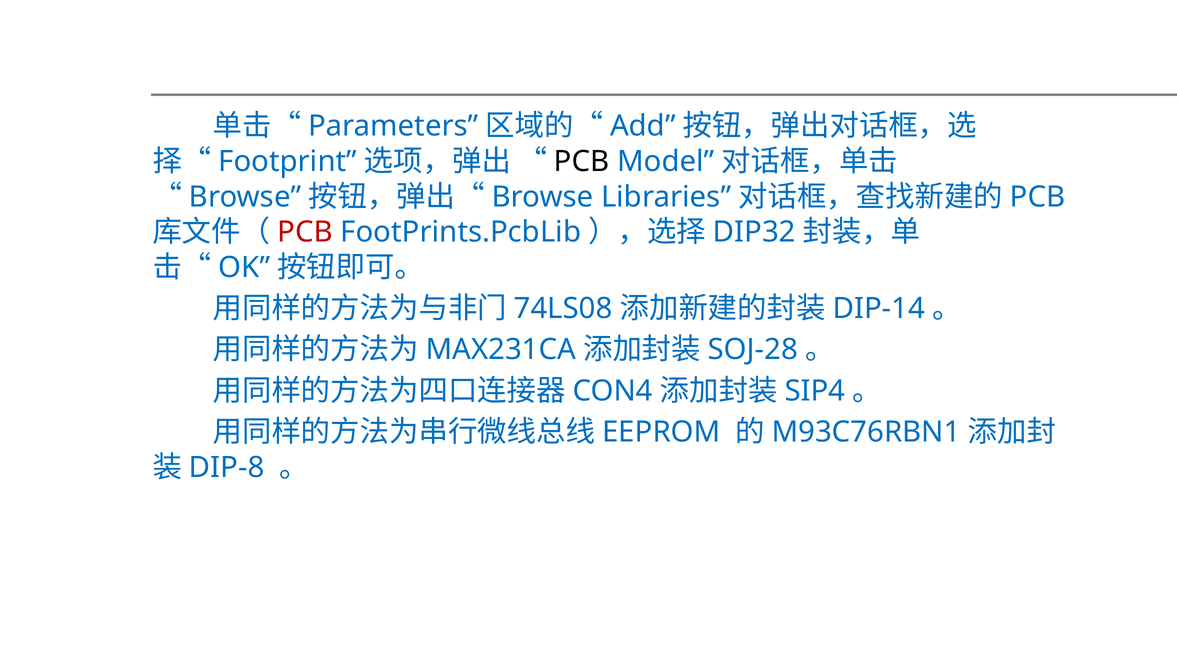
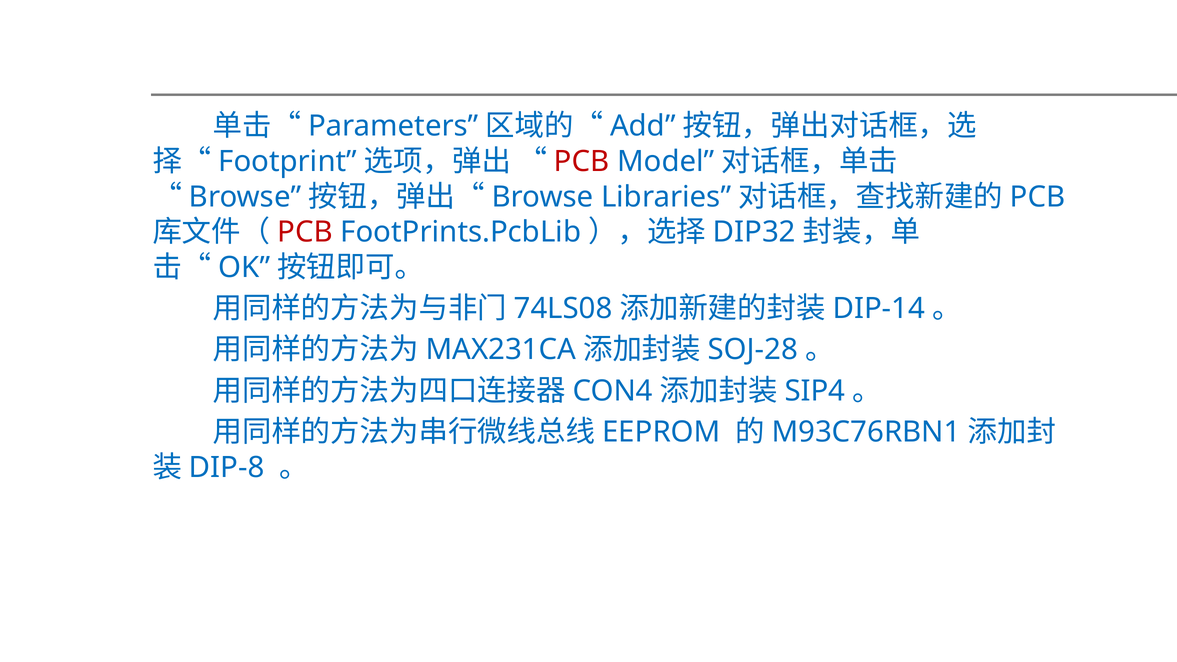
PCB colour: black -> red (582, 162)
